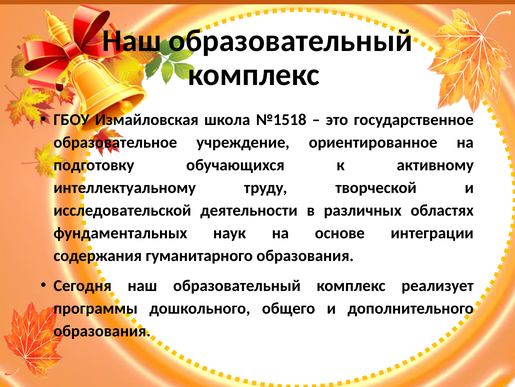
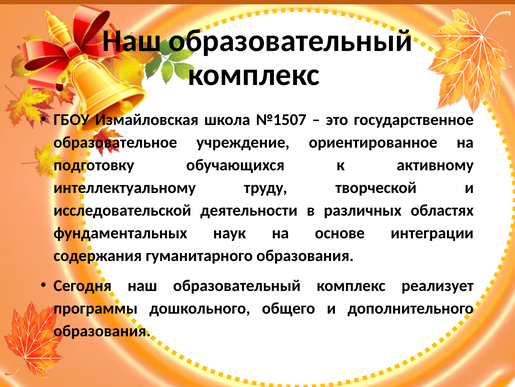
№1518: №1518 -> №1507 (281, 119)
